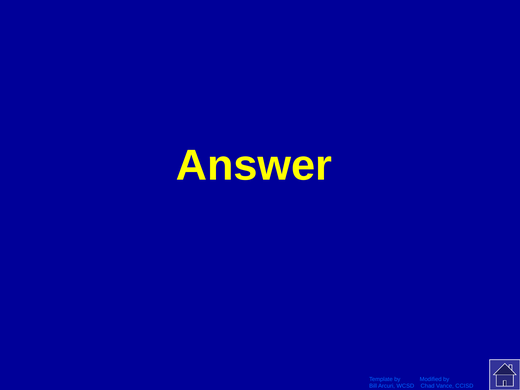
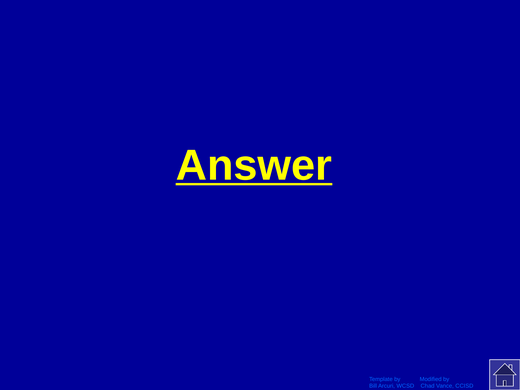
Answer underline: none -> present (254, 166)
